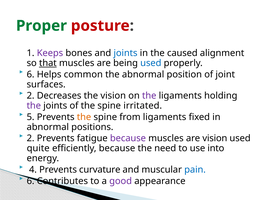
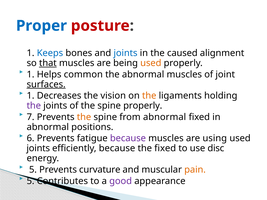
Proper colour: green -> blue (41, 26)
Keeps colour: purple -> blue (50, 53)
used colour: blue -> orange (151, 63)
6: 6 -> 1 (31, 74)
abnormal position: position -> muscles (184, 74)
surfaces underline: none -> present (46, 84)
2: 2 -> 1 (31, 96)
the colour: purple -> orange (149, 96)
spine irritated: irritated -> properly (143, 106)
5: 5 -> 7 (31, 117)
from ligaments: ligaments -> abnormal (165, 117)
2: 2 -> 6 (31, 138)
are vision: vision -> using (215, 138)
quite: quite -> joints (38, 148)
the need: need -> fixed (165, 148)
into: into -> disc (216, 148)
4: 4 -> 5 (33, 170)
pain colour: blue -> orange (195, 170)
6: 6 -> 5 (31, 181)
